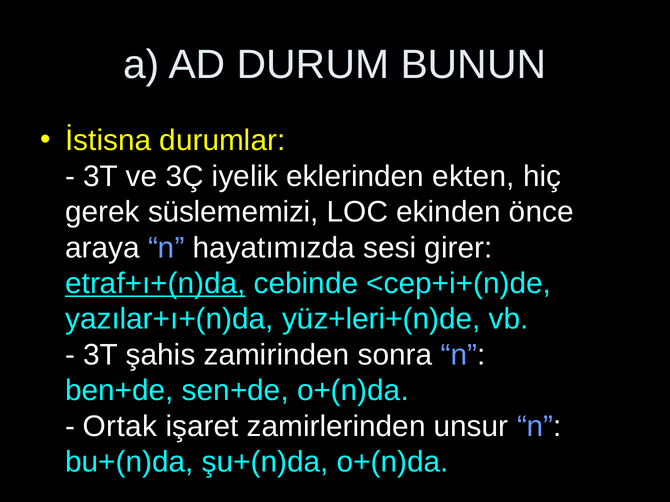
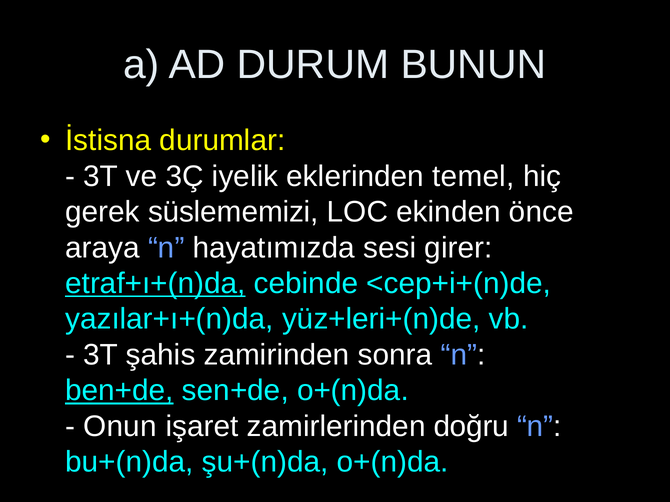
ekten: ekten -> temel (473, 176)
ben+de underline: none -> present (119, 391)
Ortak: Ortak -> Onun (120, 427)
unsur: unsur -> doğru (471, 427)
